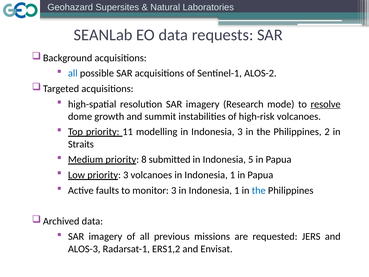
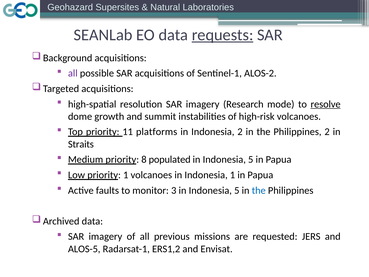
requests underline: none -> present (223, 35)
all colour: blue -> purple (73, 73)
modelling: modelling -> platforms (157, 132)
Indonesia 3: 3 -> 2 (240, 132)
submitted: submitted -> populated (170, 159)
priority 3: 3 -> 1 (126, 175)
3 in Indonesia 1: 1 -> 5 (237, 190)
ALOS-3: ALOS-3 -> ALOS-5 (84, 249)
